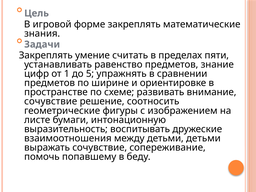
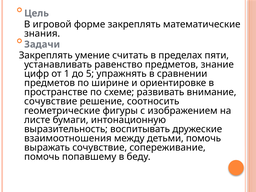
детьми детьми: детьми -> помочь (203, 138)
